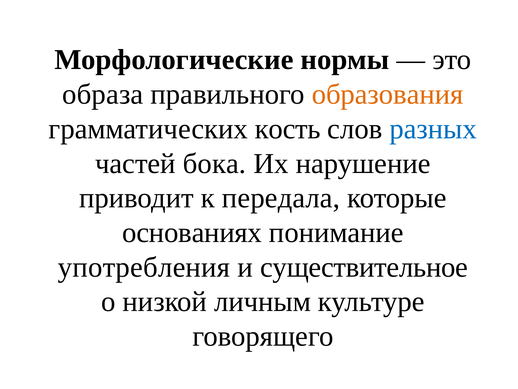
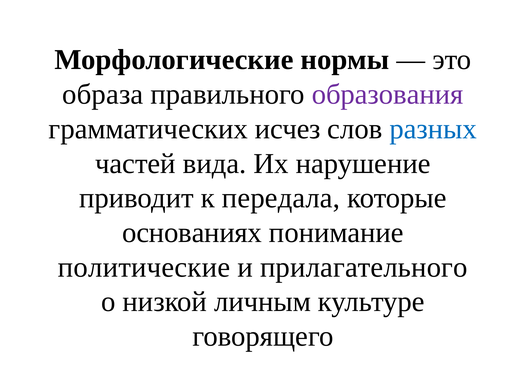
образования colour: orange -> purple (388, 94)
кость: кость -> исчез (288, 129)
бока: бока -> вида (215, 163)
употребления: употребления -> политические (144, 267)
существительное: существительное -> прилагательного (364, 267)
